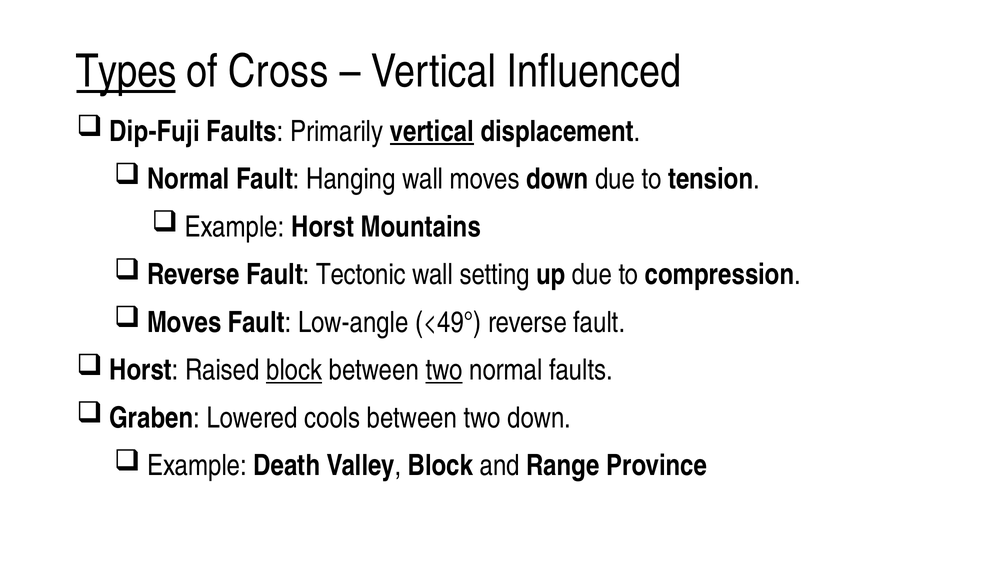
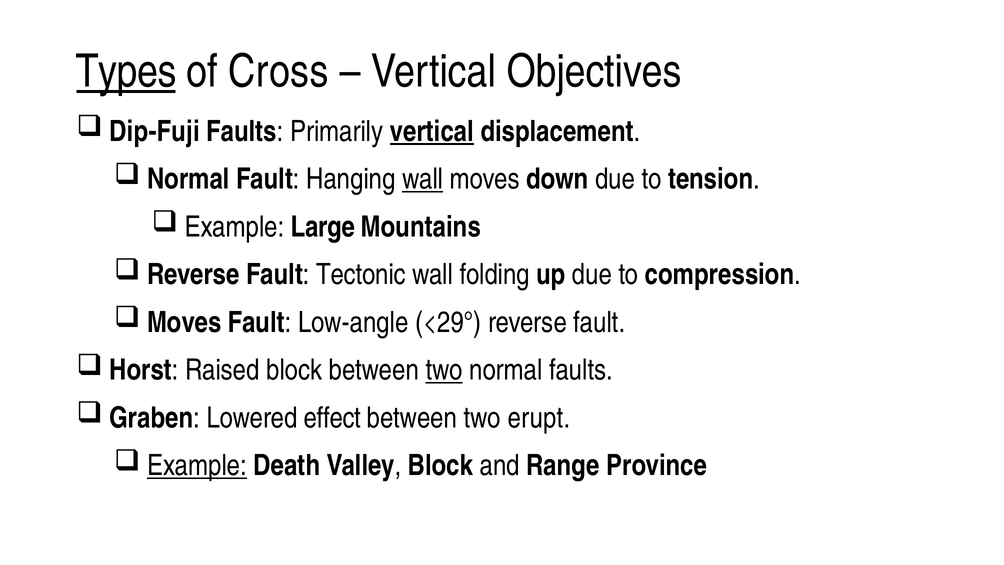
Influenced: Influenced -> Objectives (594, 72)
wall underline: none -> present (423, 179)
Example Horst: Horst -> Large (323, 227)
setting: setting -> folding (495, 275)
<49°: <49° -> <29° (448, 322)
block underline: present -> none (294, 370)
cools: cools -> effect (332, 418)
two down: down -> erupt (539, 418)
Example underline: none -> present (197, 466)
